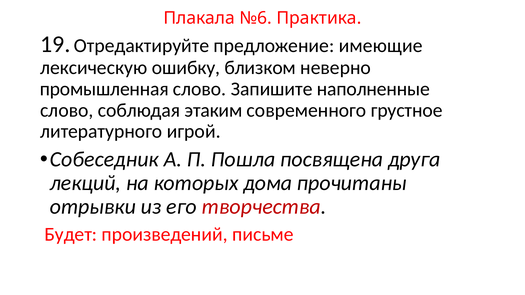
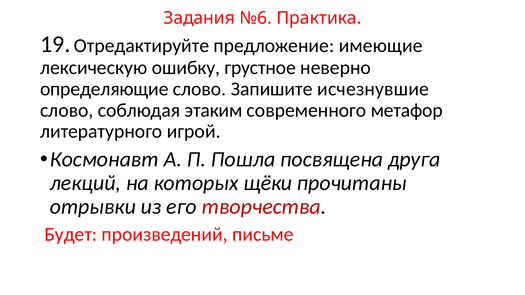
Плакала: Плакала -> Задания (199, 18)
близком: близком -> грустное (260, 68)
промышленная: промышленная -> определяющие (104, 89)
наполненные: наполненные -> исчезнувшие (373, 89)
грустное: грустное -> метафор (407, 110)
Собеседник: Собеседник -> Космонавт (104, 160)
дома: дома -> щёки (268, 183)
